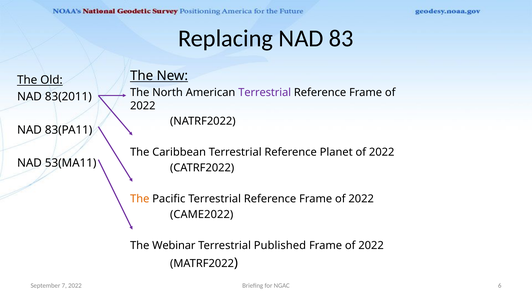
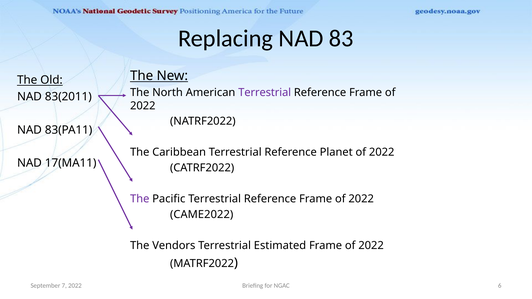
53(MA11: 53(MA11 -> 17(MA11 (71, 163)
The colour: orange -> purple (140, 199)
Webinar: Webinar -> Vendors (174, 246)
Published: Published -> Estimated (280, 246)
